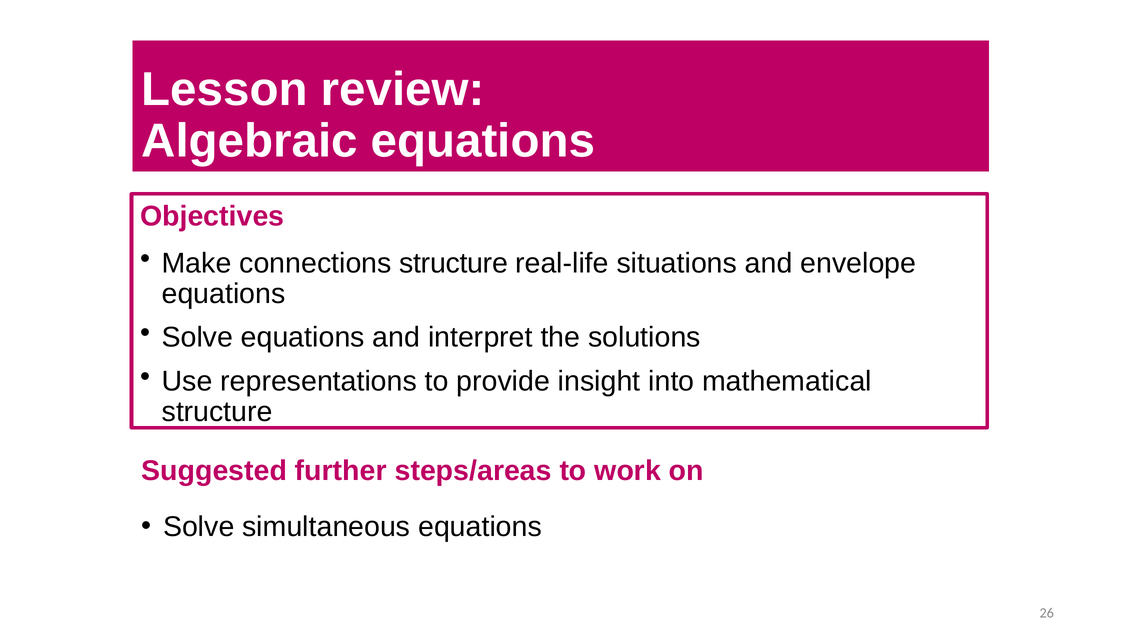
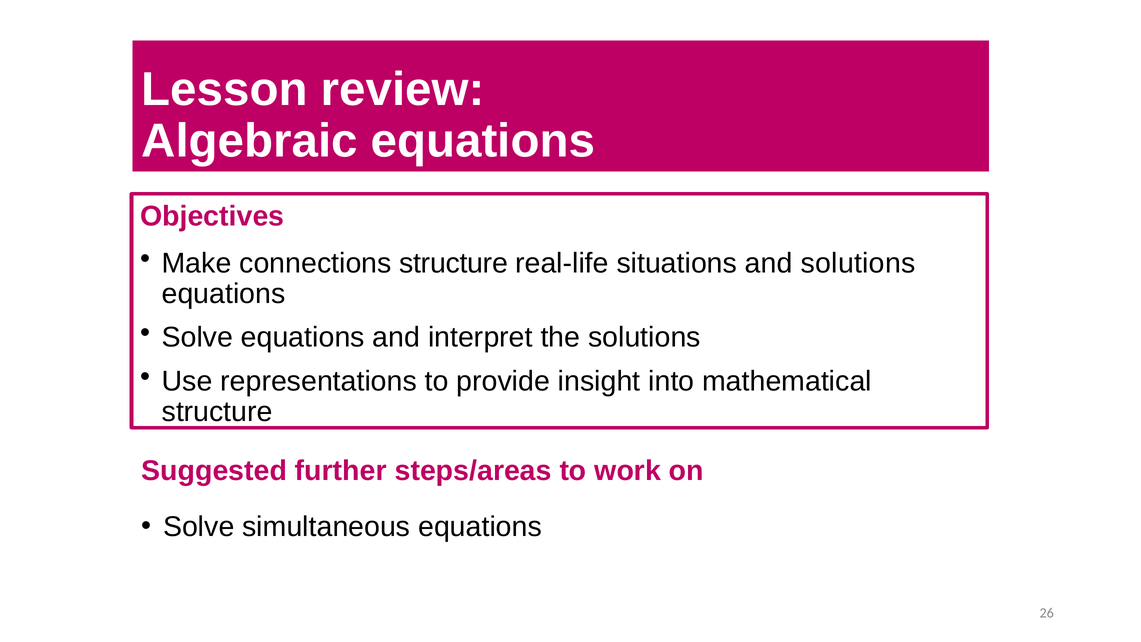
and envelope: envelope -> solutions (858, 263)
